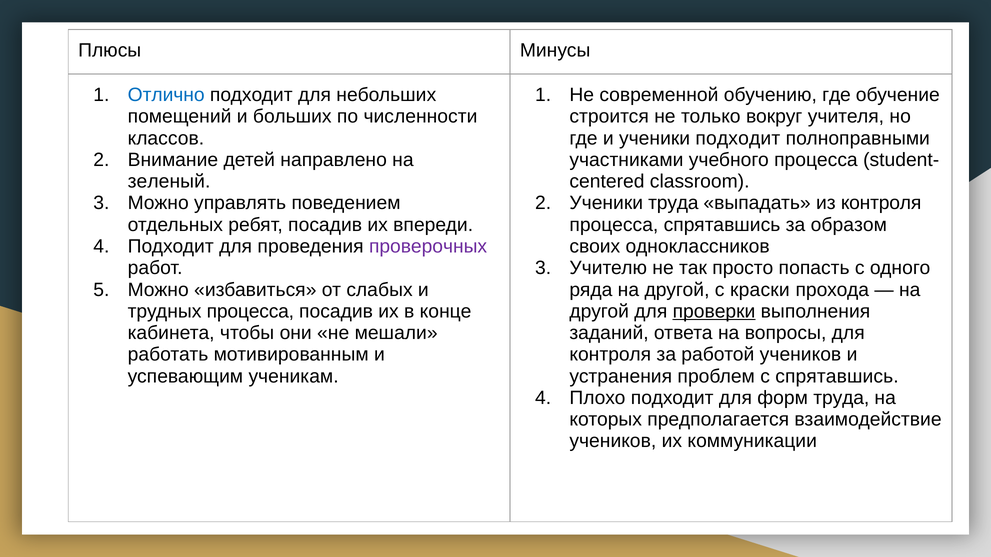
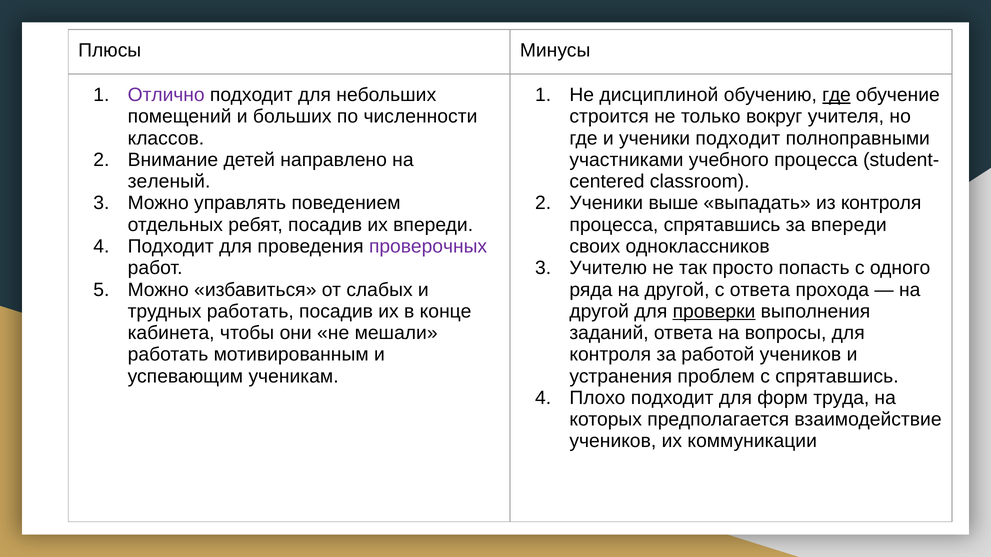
Отлично colour: blue -> purple (166, 95)
современной: современной -> дисциплиной (659, 95)
где underline: none -> present (836, 95)
Ученики труда: труда -> выше (673, 203)
за образом: образом -> впереди (849, 225)
с краски: краски -> ответа (760, 290)
трудных процесса: процесса -> работать (250, 312)
